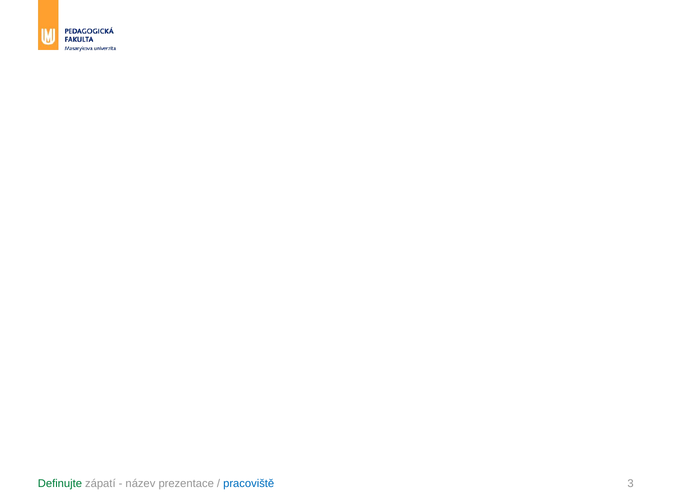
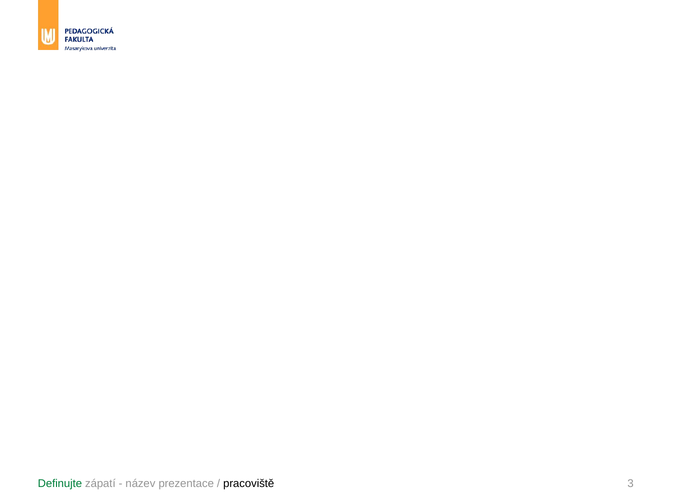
pracoviště colour: blue -> black (249, 484)
